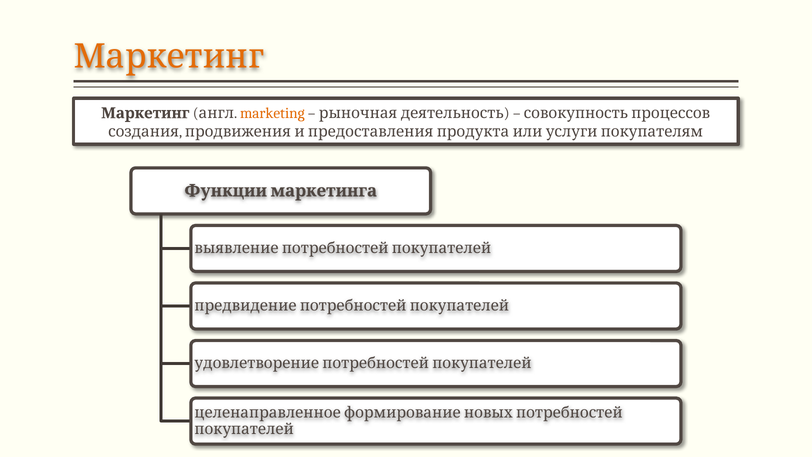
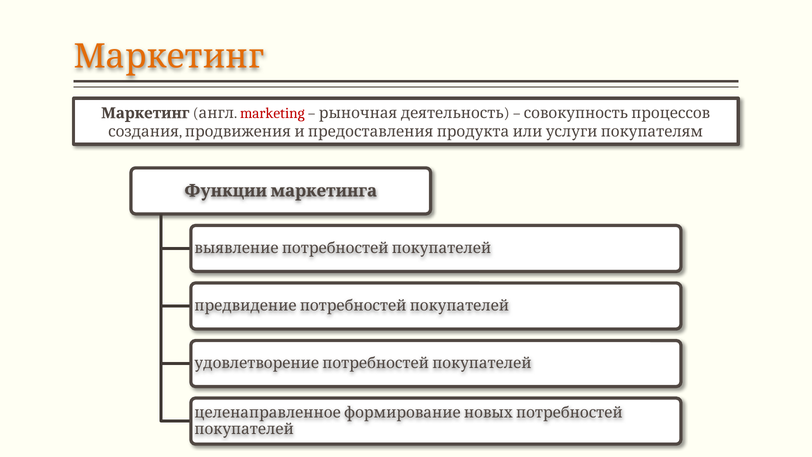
marketing colour: orange -> red (272, 113)
